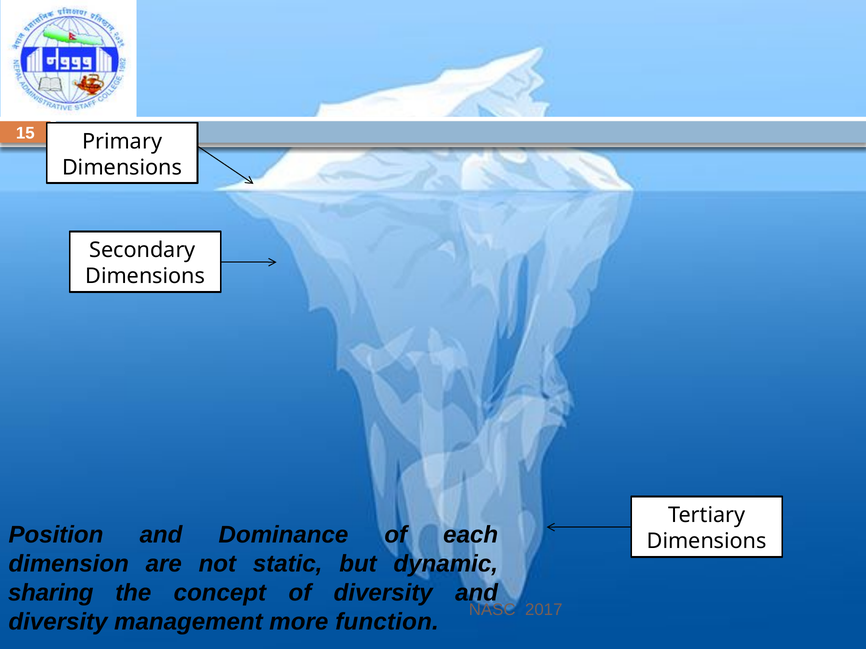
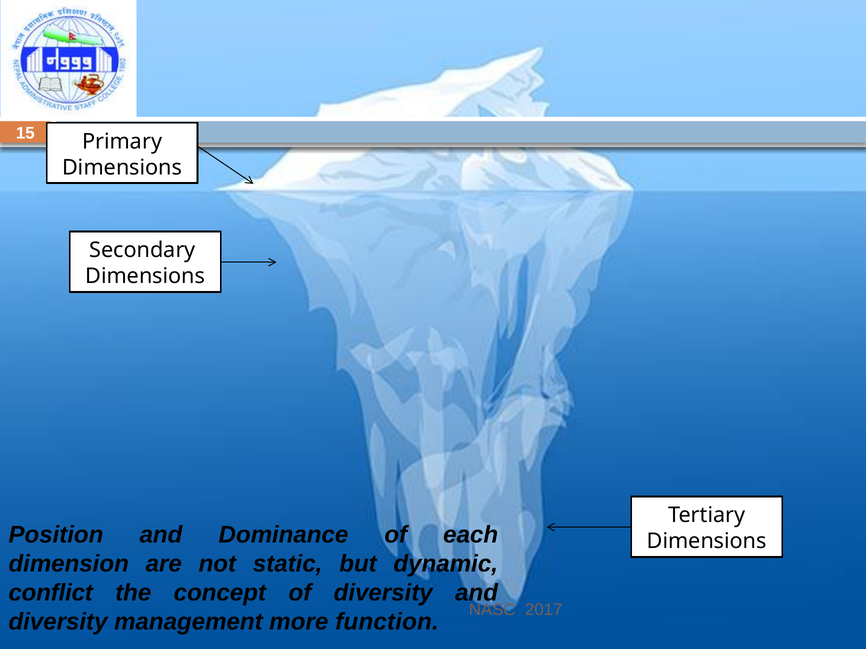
sharing: sharing -> conflict (51, 593)
